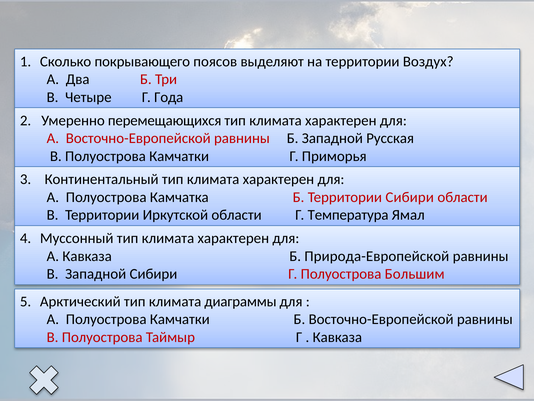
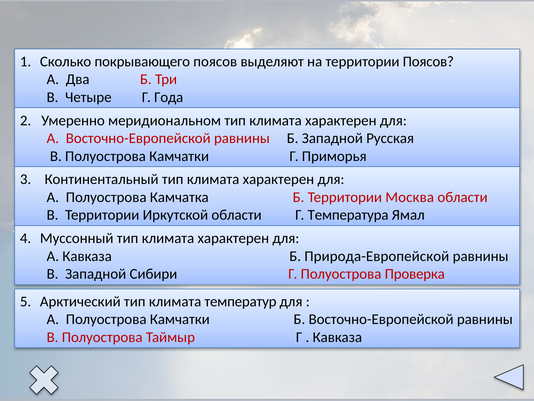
территории Воздух: Воздух -> Поясов (428, 61)
перемещающихся: перемещающихся -> меридиональном (165, 120)
Территории Сибири: Сибири -> Москва (410, 197)
Большим: Большим -> Проверка (415, 274)
диаграммы: диаграммы -> температур (240, 301)
